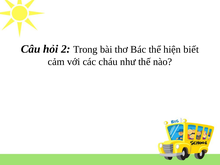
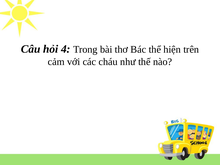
2: 2 -> 4 (66, 49)
biết: biết -> trên (191, 49)
